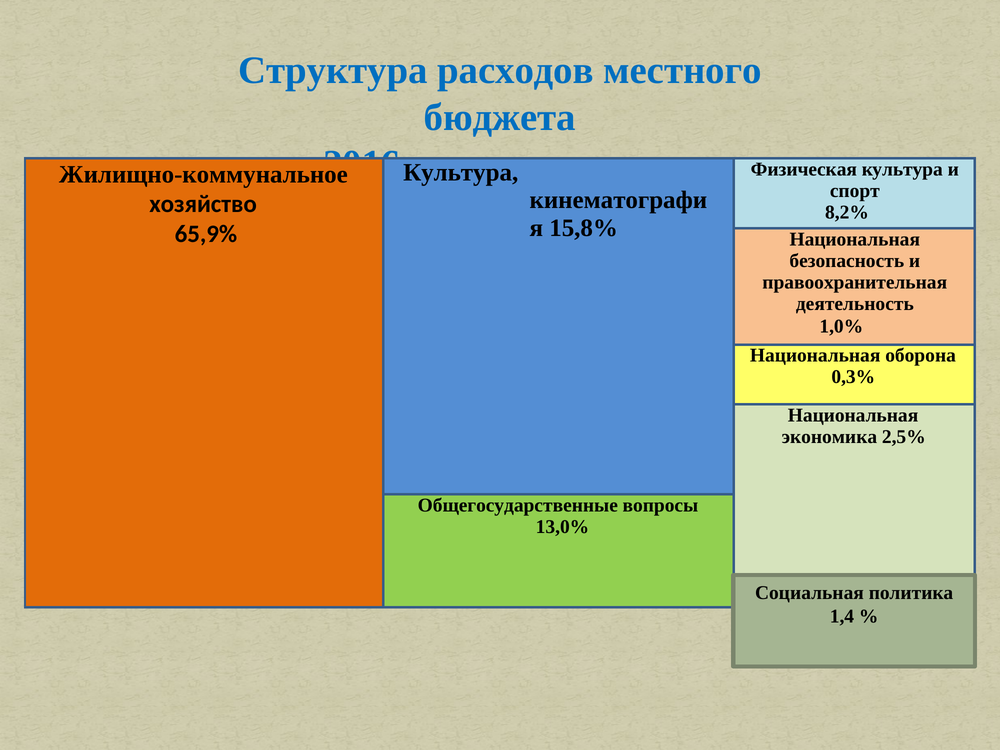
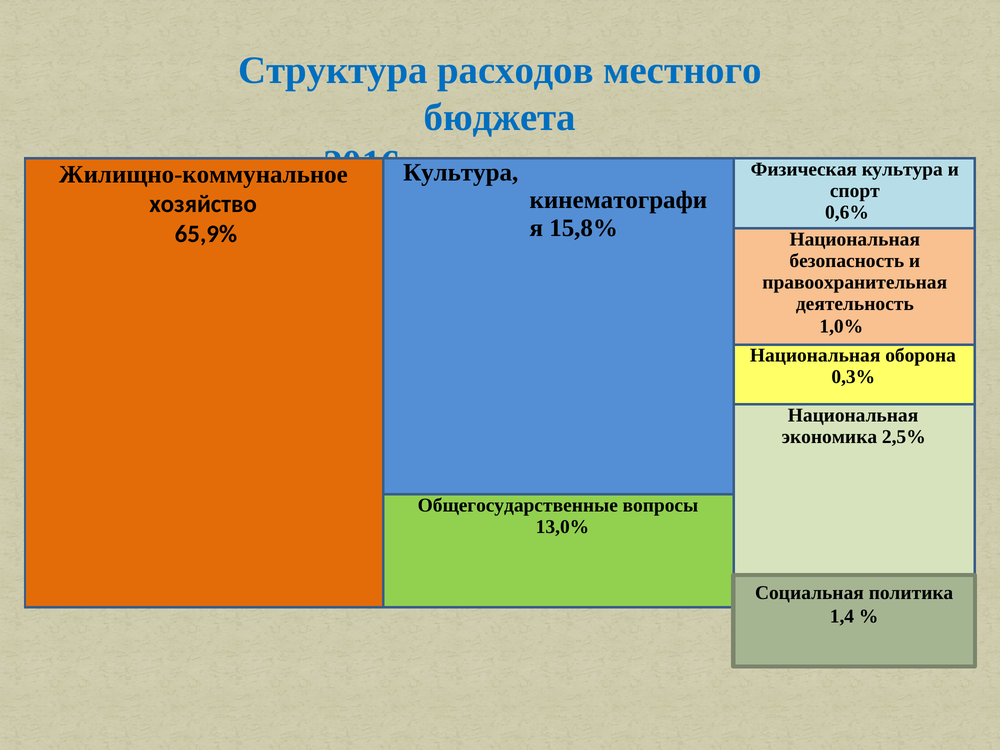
8,2%: 8,2% -> 0,6% (847, 212)
